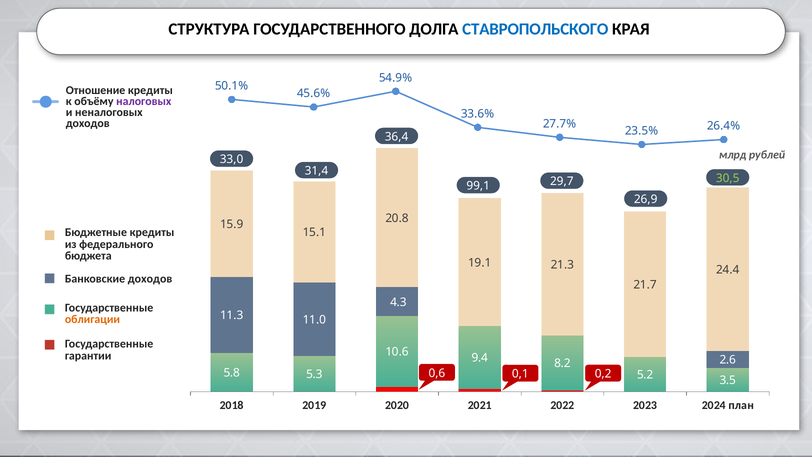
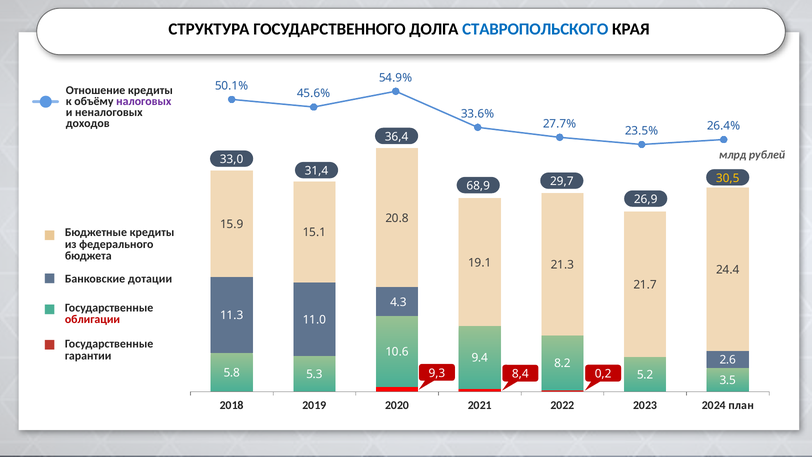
30,5 colour: light green -> yellow (728, 178)
99,1: 99,1 -> 68,9 (478, 186)
Банковские доходов: доходов -> дотации (150, 279)
облигации colour: orange -> red (92, 319)
0,6: 0,6 -> 9,3 (437, 373)
0,1: 0,1 -> 8,4 (520, 374)
